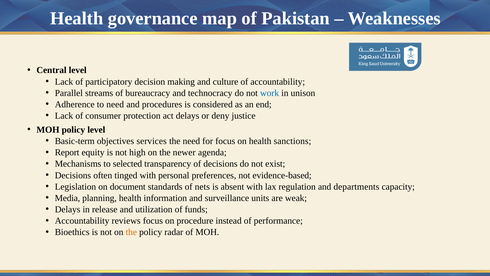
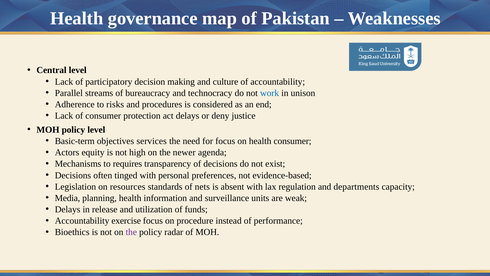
to need: need -> risks (115, 104)
health sanctions: sanctions -> consumer (293, 141)
Report: Report -> Actors (67, 152)
selected: selected -> requires (127, 164)
document: document -> resources (128, 186)
reviews: reviews -> exercise (126, 221)
the colour: orange -> purple (131, 232)
